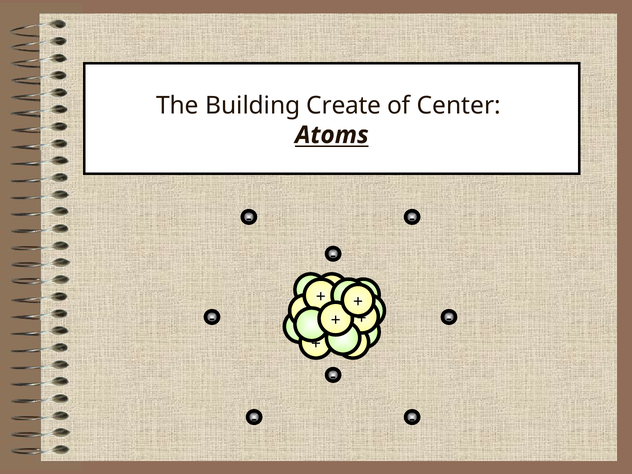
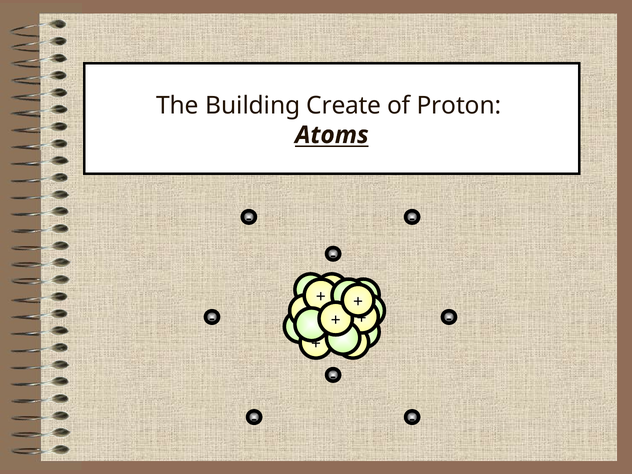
Center: Center -> Proton (459, 105)
